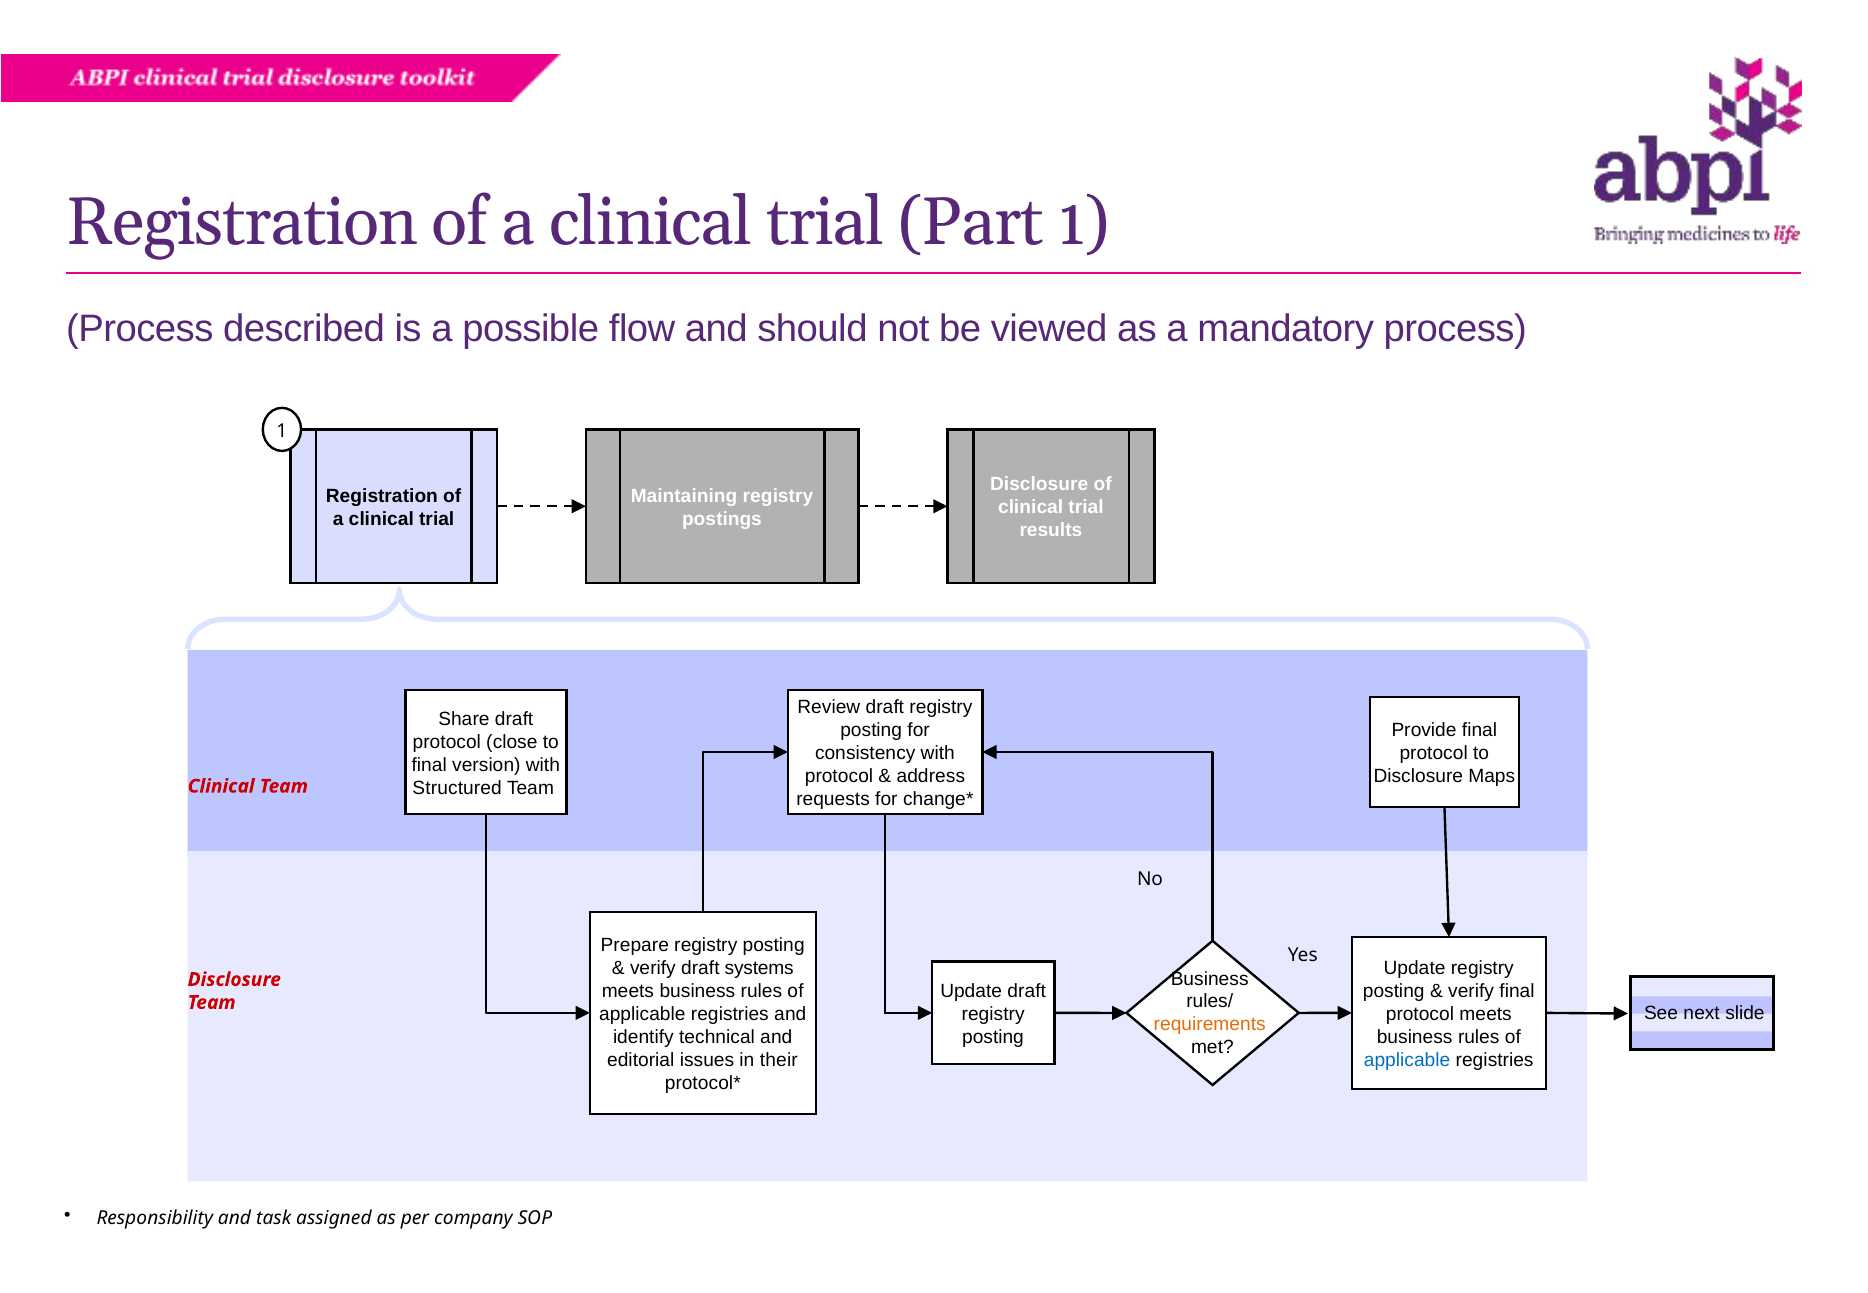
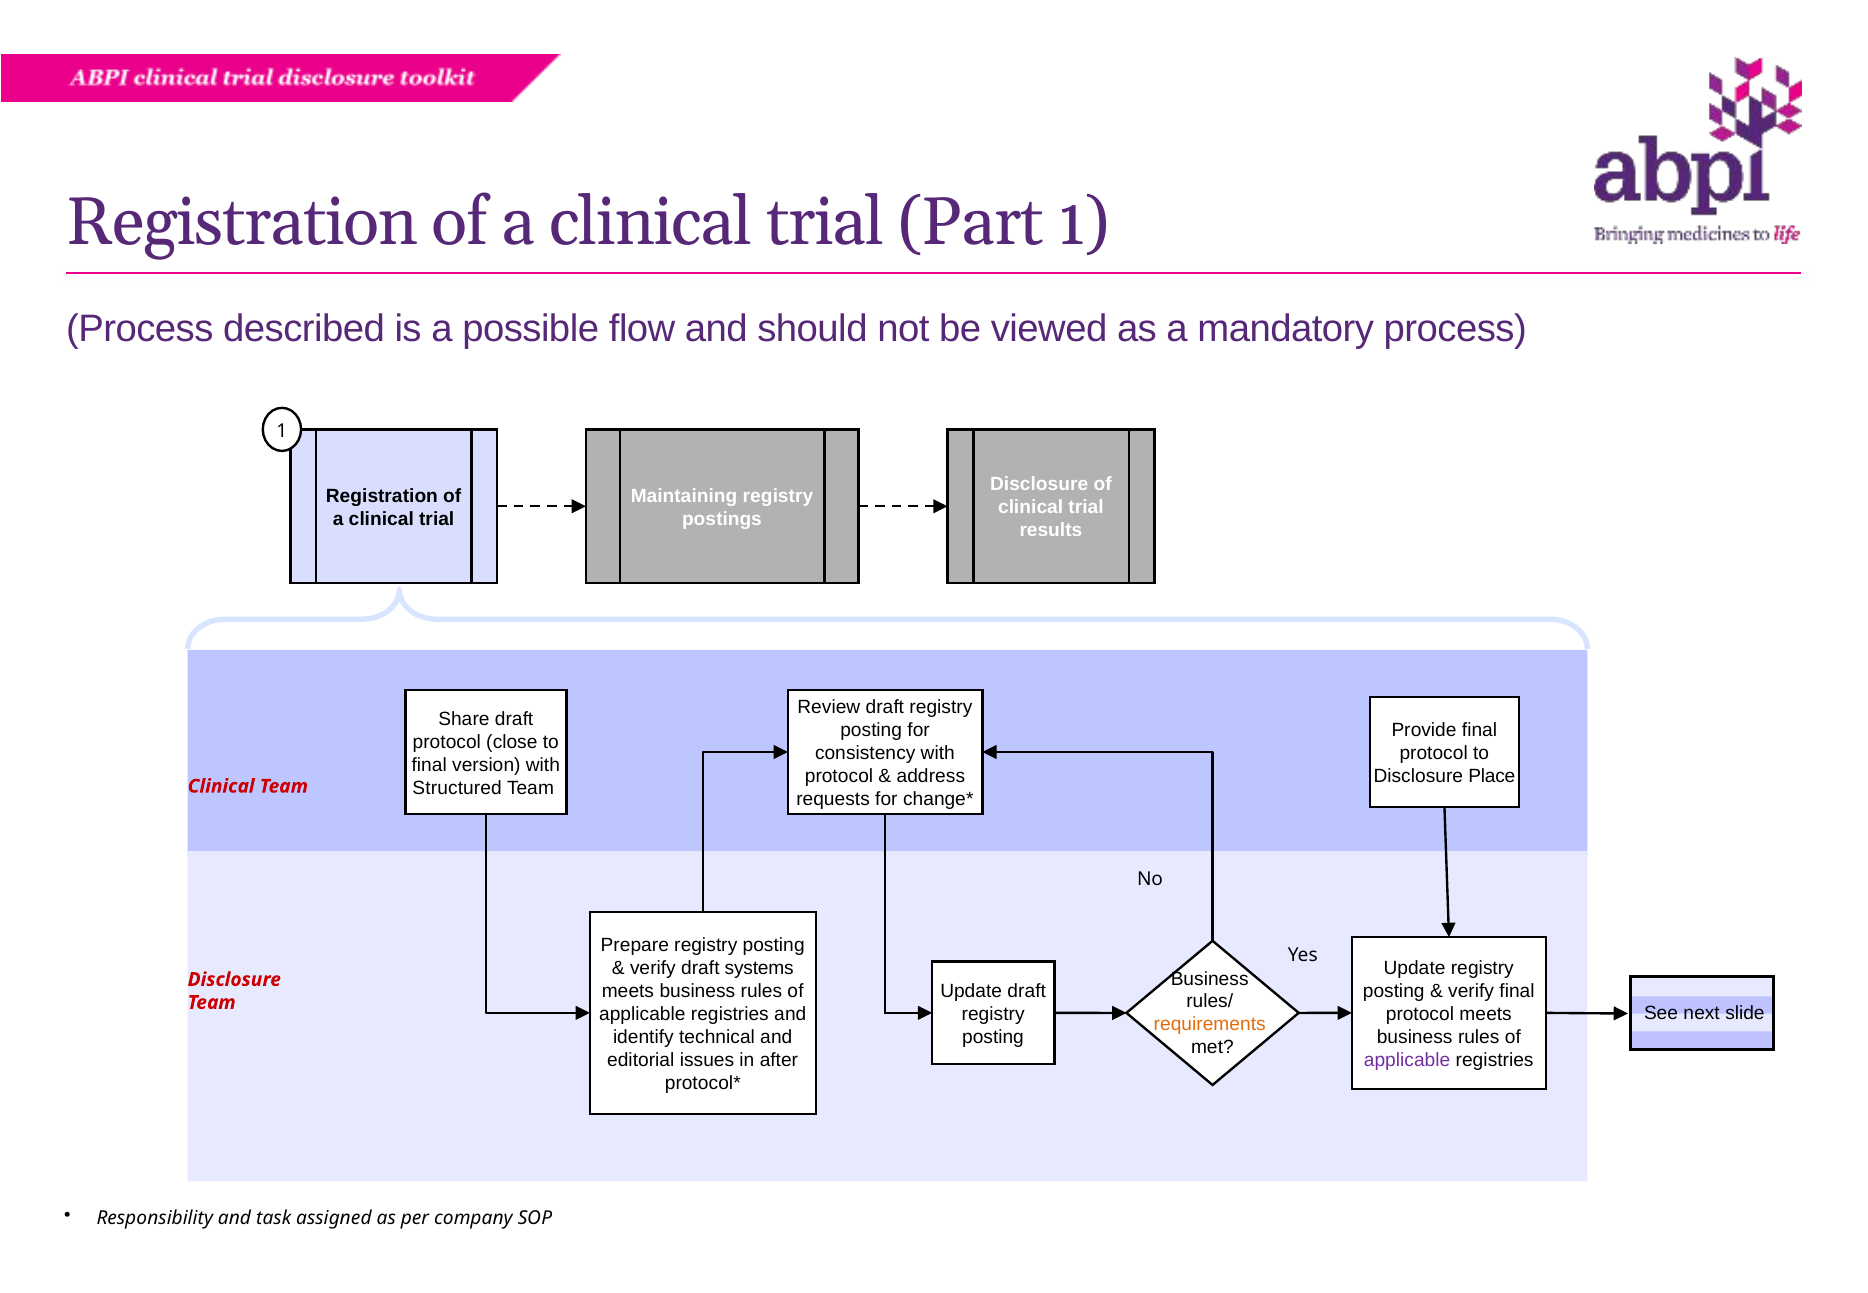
Maps: Maps -> Place (1492, 776)
their: their -> after (779, 1060)
applicable colour: blue -> purple (1407, 1060)
